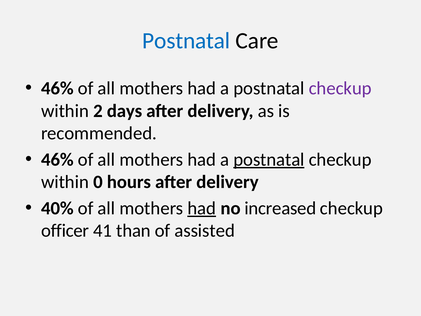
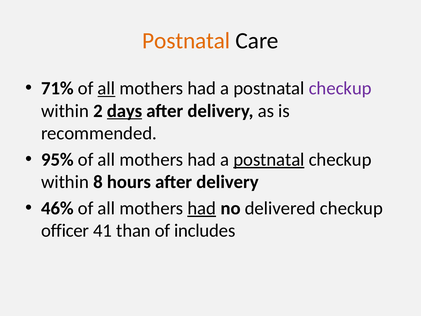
Postnatal colour: blue -> orange (186, 41)
46%: 46% -> 71% (57, 88)
all underline: none -> present (106, 88)
days underline: none -> present (124, 111)
46%: 46% -> 95% (57, 159)
0: 0 -> 8 (98, 182)
40%: 40% -> 46% (57, 208)
increased: increased -> delivered (280, 208)
assisted: assisted -> includes (205, 231)
